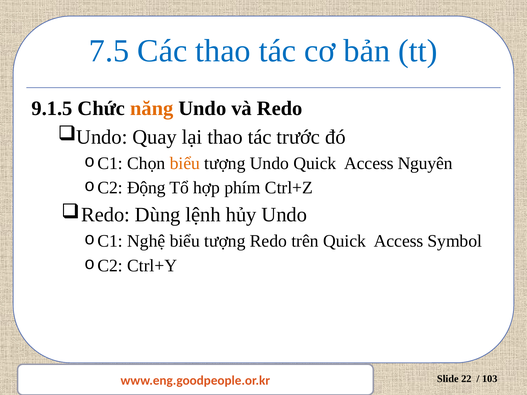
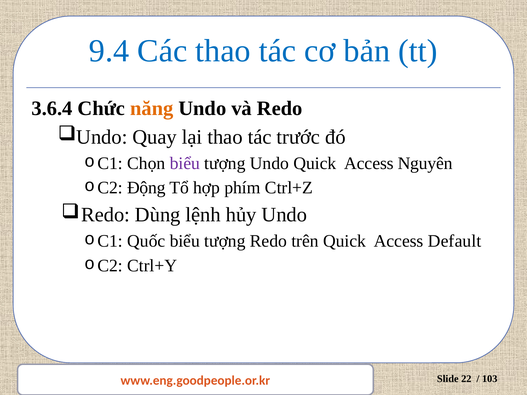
7.5: 7.5 -> 9.4 (109, 51)
9.1.5: 9.1.5 -> 3.6.4 (52, 109)
biểu colour: orange -> purple (185, 163)
Nghệ: Nghệ -> Quốc (146, 241)
Symbol: Symbol -> Default (455, 241)
